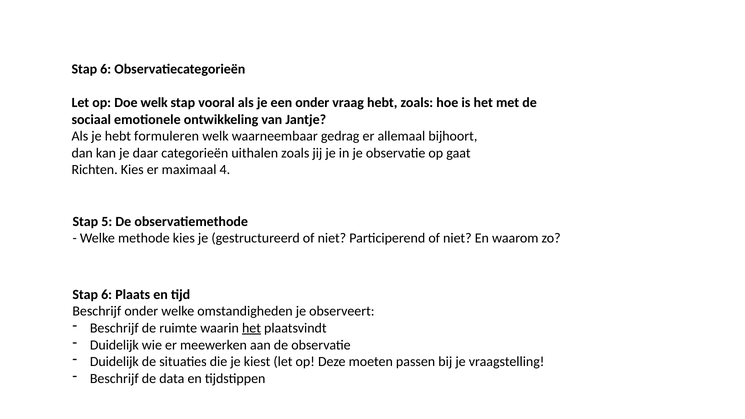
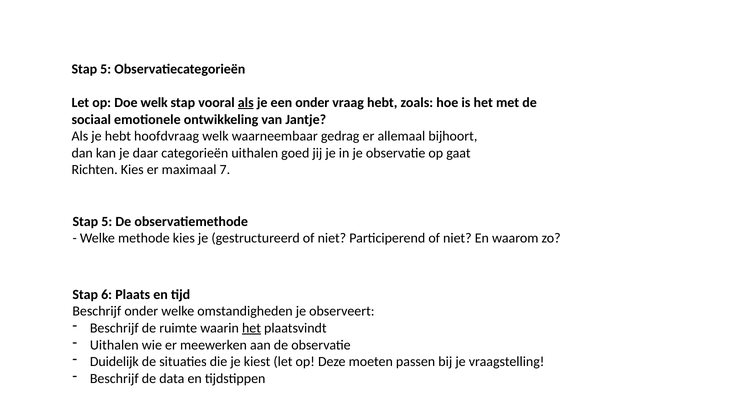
6: 6 -> 5 (106, 69)
als underline: none -> present (246, 103)
formuleren: formuleren -> hoofdvraag (167, 136)
uithalen zoals: zoals -> goed (295, 153)
4: 4 -> 7 (225, 170)
Duidelijk: Duidelijk -> Uithalen (114, 345)
